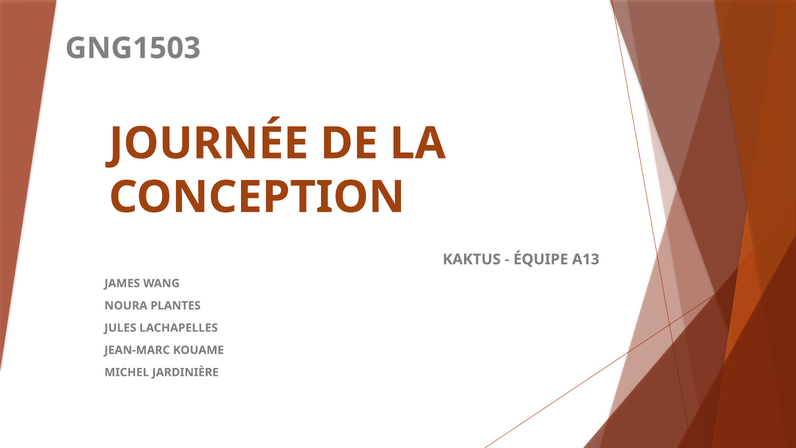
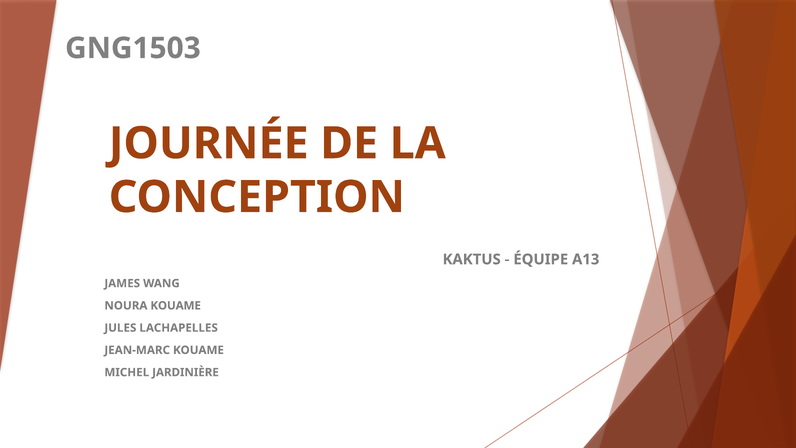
NOURA PLANTES: PLANTES -> KOUAME (176, 305)
